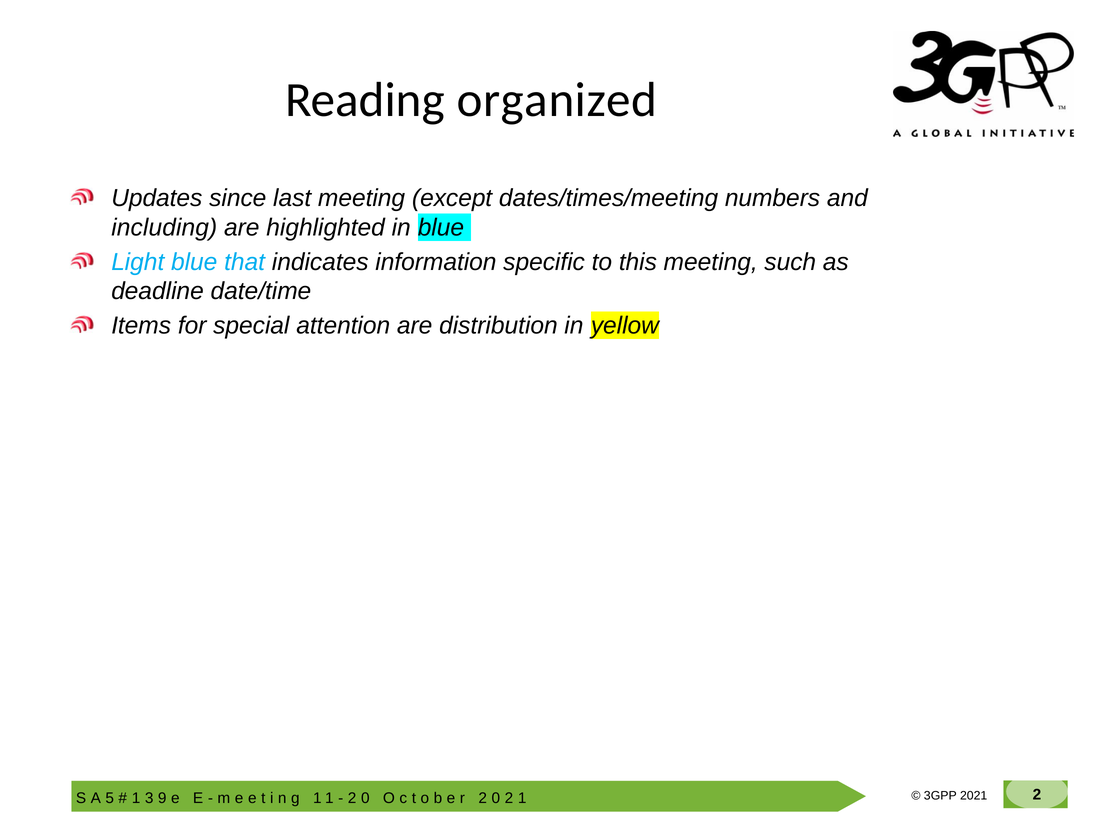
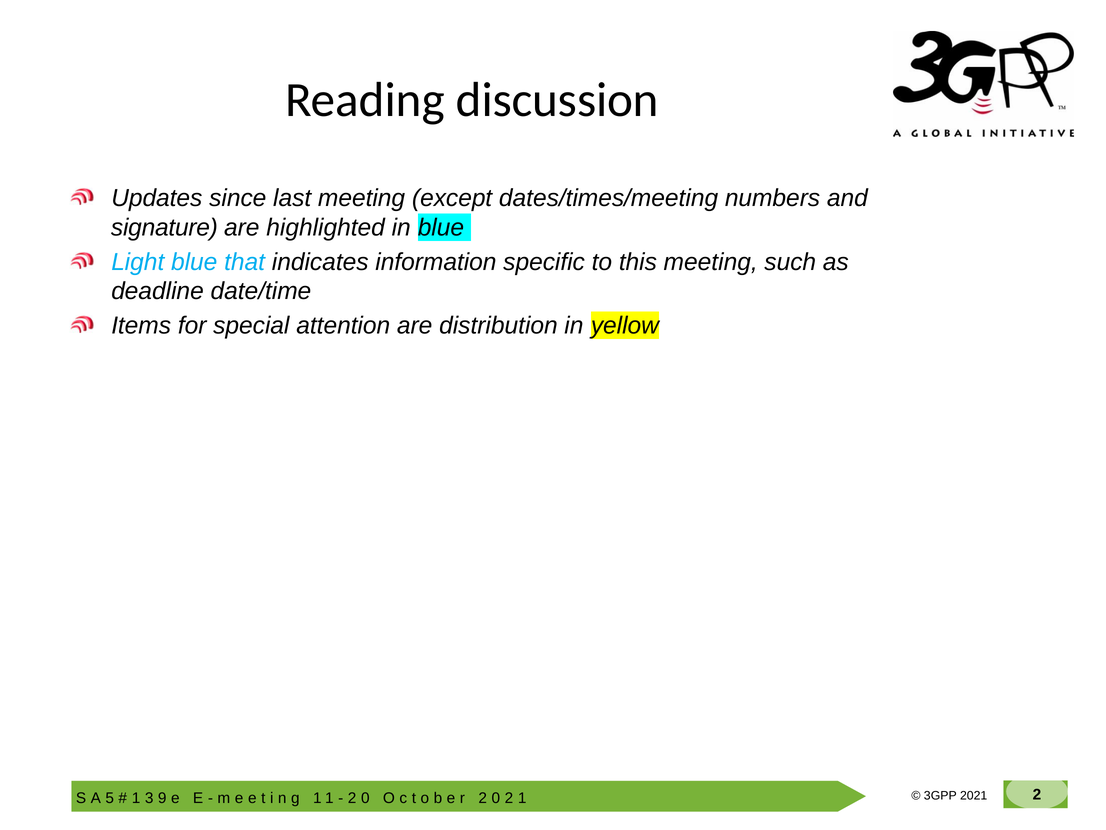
organized: organized -> discussion (557, 100)
including: including -> signature (164, 227)
